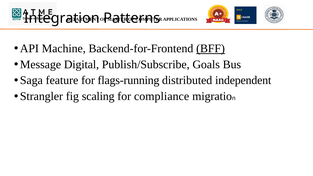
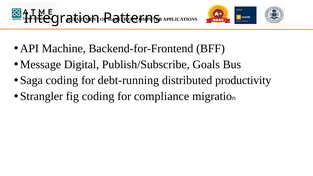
BFF underline: present -> none (211, 49)
Saga feature: feature -> coding (62, 80)
flags-running: flags-running -> debt-running (128, 80)
independent: independent -> productivity (243, 80)
fig scaling: scaling -> coding (98, 96)
